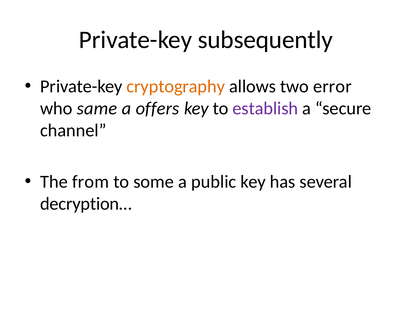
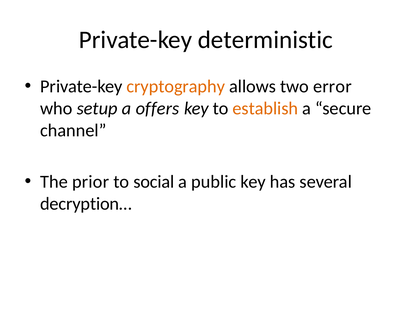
subsequently: subsequently -> deterministic (265, 40)
same: same -> setup (97, 108)
establish colour: purple -> orange (265, 108)
from: from -> prior (91, 182)
some: some -> social (154, 182)
